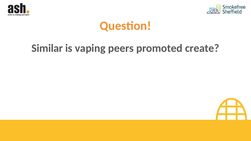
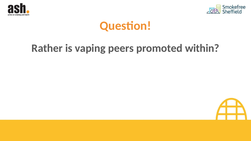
Similar: Similar -> Rather (47, 48)
create: create -> within (202, 48)
